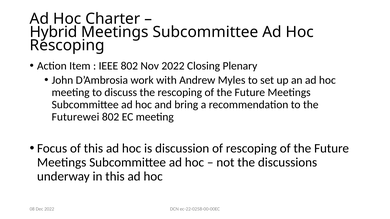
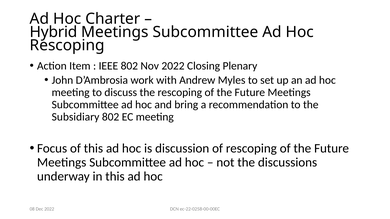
Futurewei: Futurewei -> Subsidiary (76, 117)
